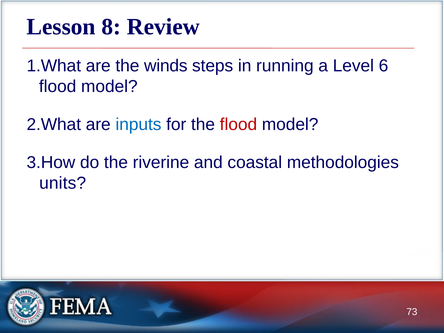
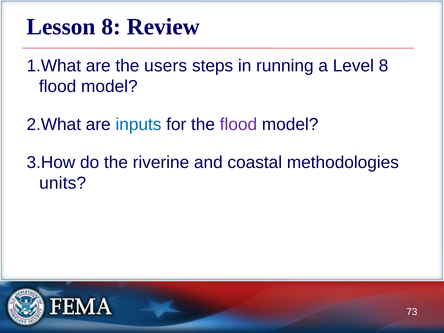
winds: winds -> users (166, 66)
Level 6: 6 -> 8 (383, 66)
flood colour: red -> purple (238, 124)
